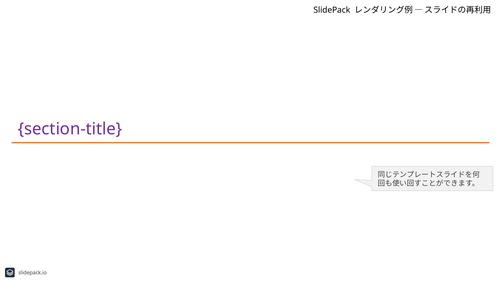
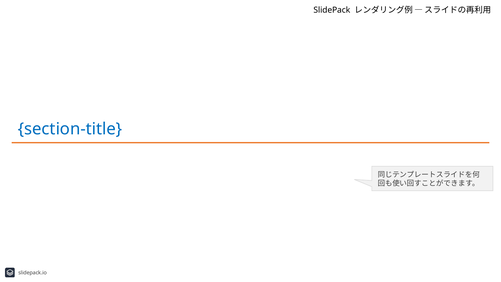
section-title colour: purple -> blue (70, 129)
